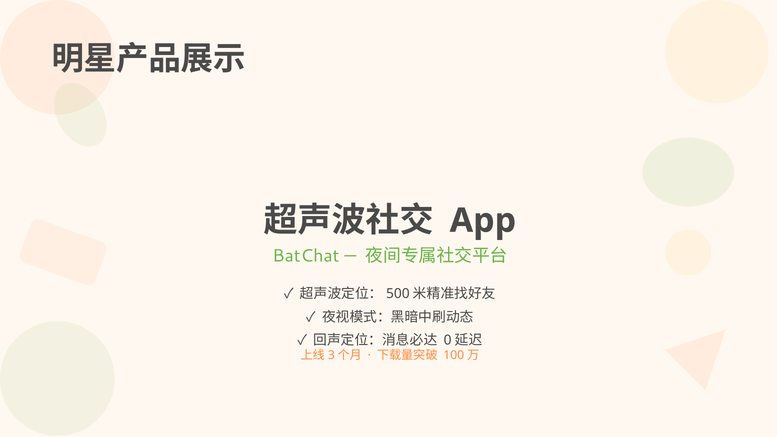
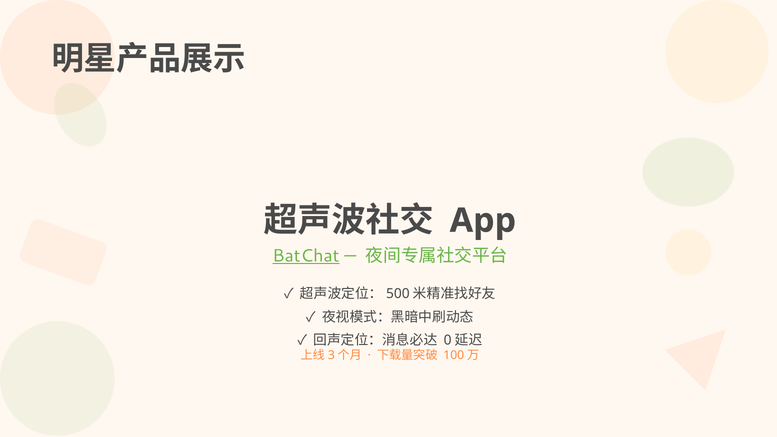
BatChat underline: none -> present (306, 256)
